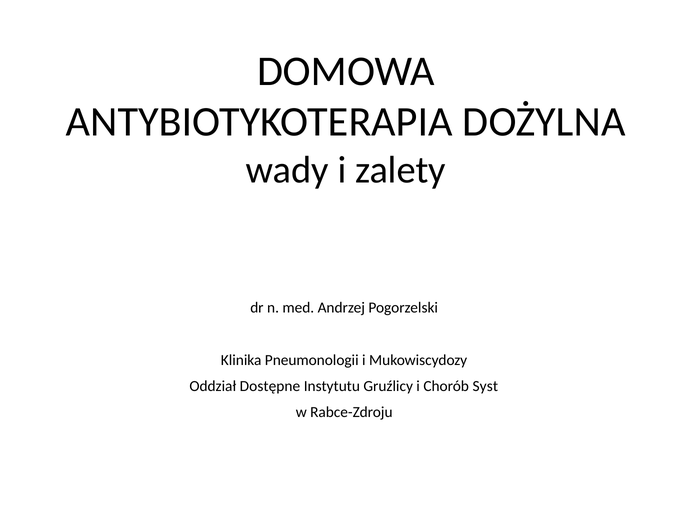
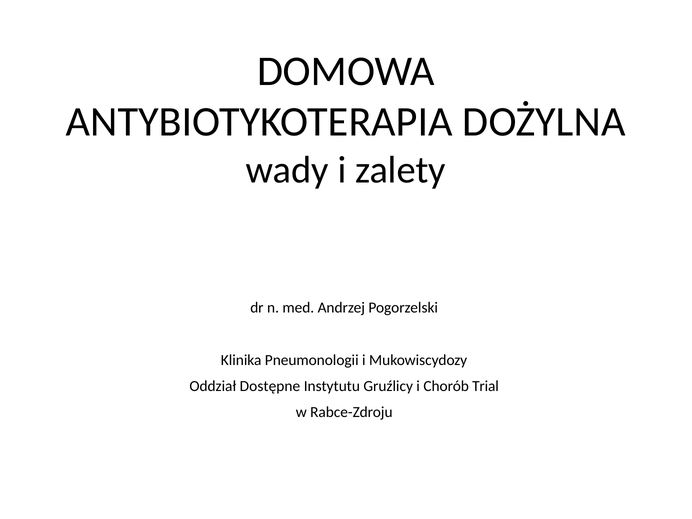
Syst: Syst -> Trial (485, 386)
